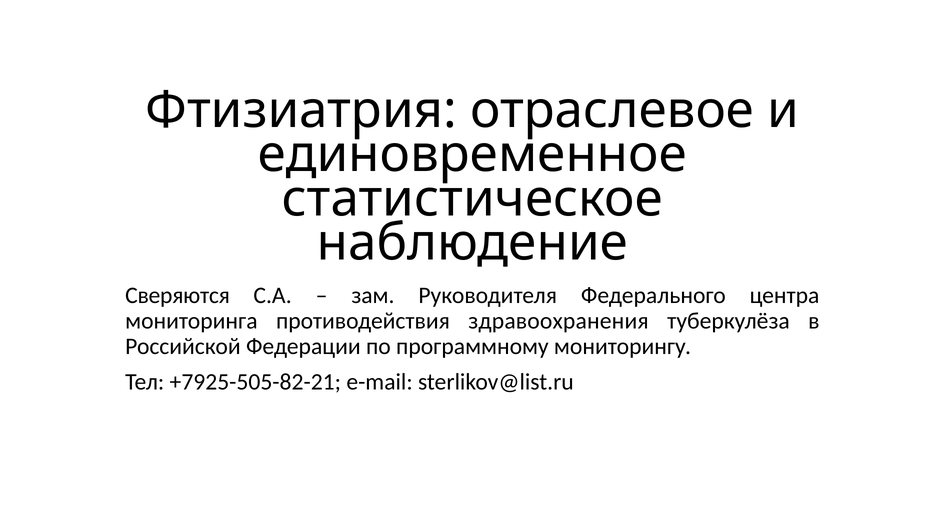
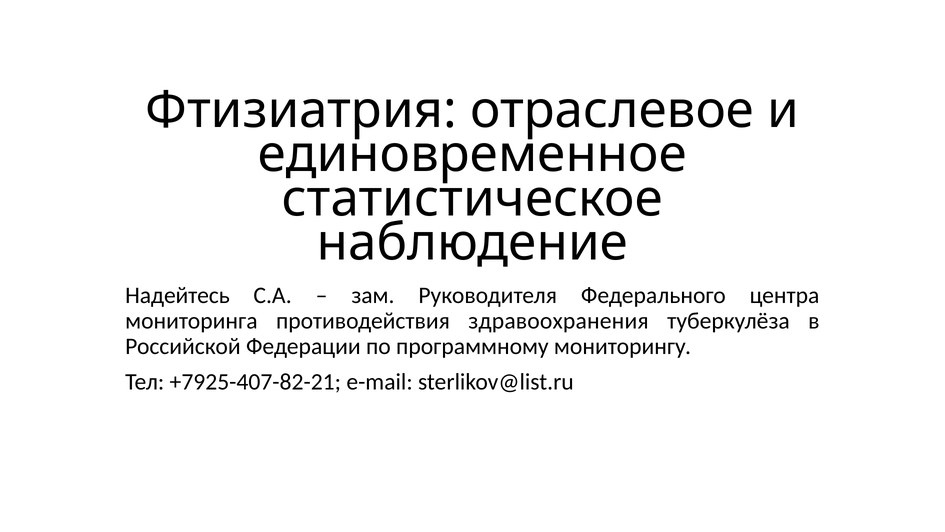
Сверяются: Сверяются -> Надейтесь (177, 295)
+7925-505-82-21: +7925-505-82-21 -> +7925-407-82-21 (255, 382)
